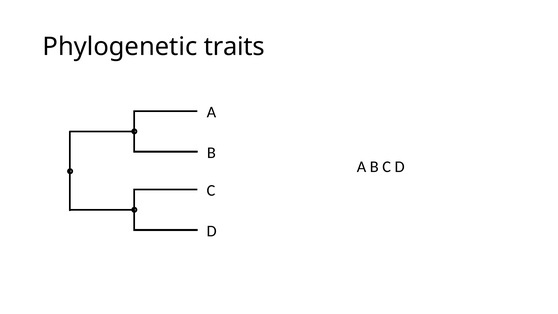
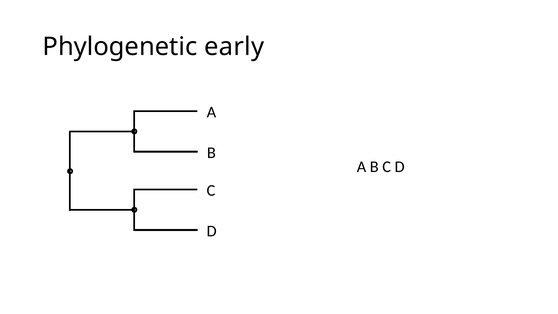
traits: traits -> early (234, 47)
